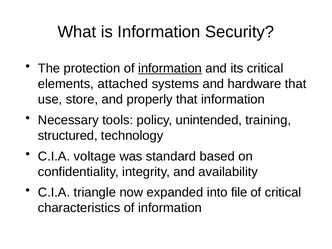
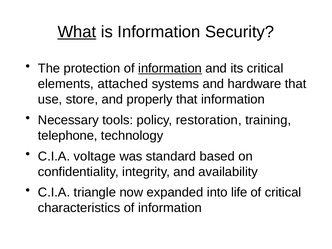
What underline: none -> present (77, 32)
unintended: unintended -> restoration (209, 120)
structured: structured -> telephone (68, 136)
file: file -> life (239, 192)
